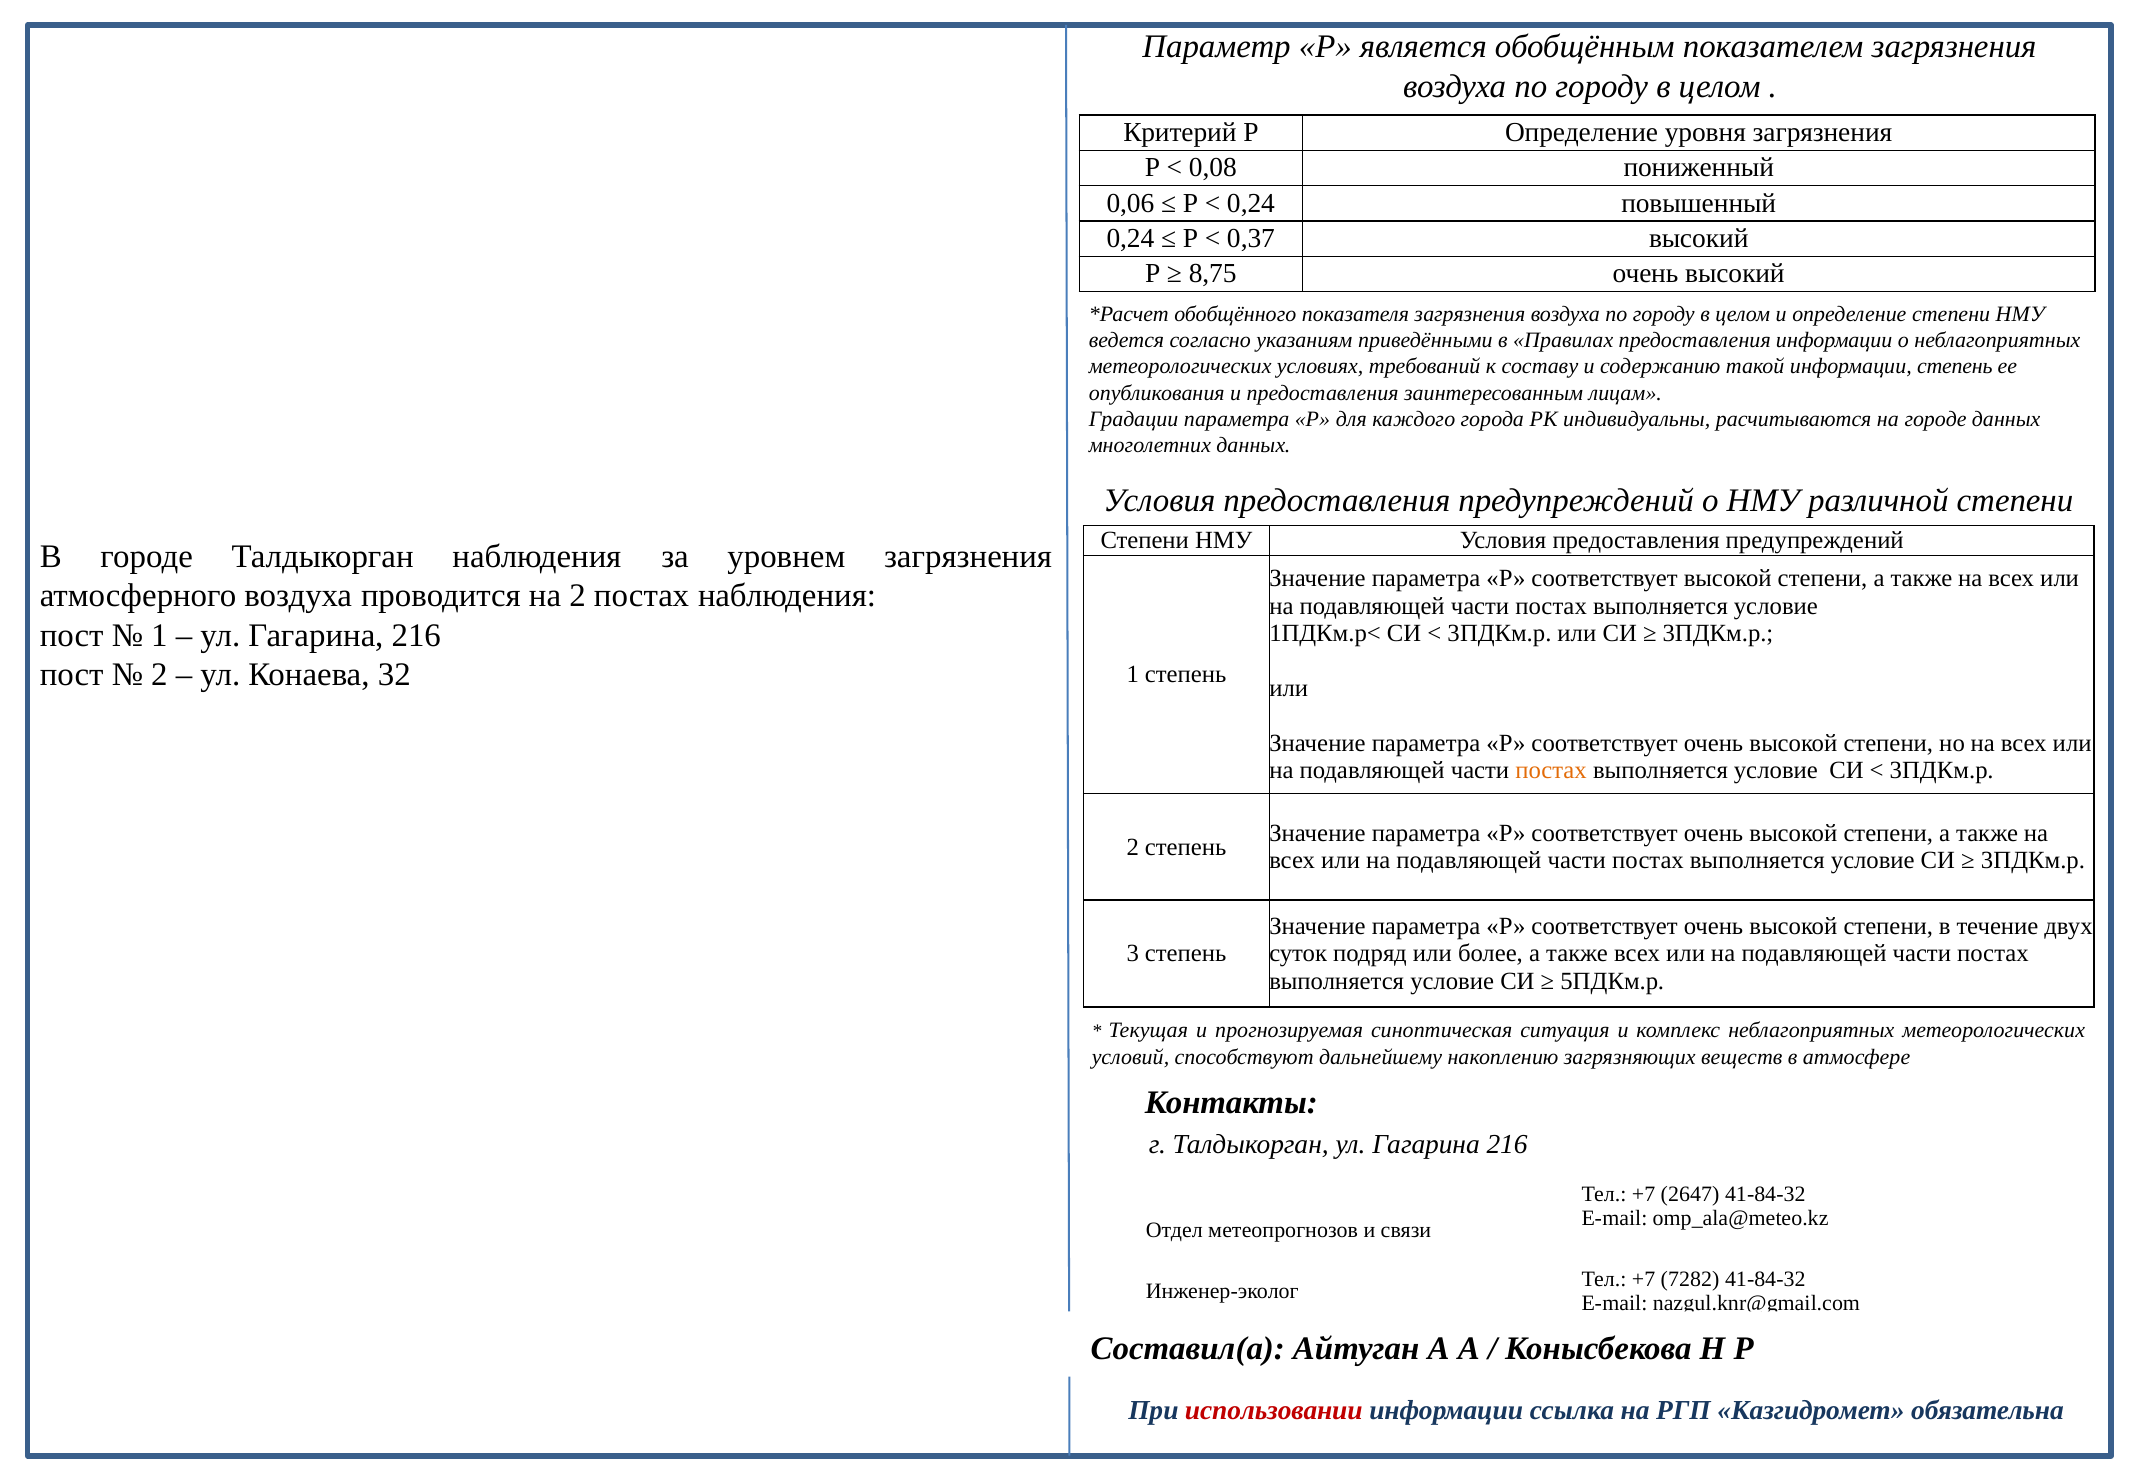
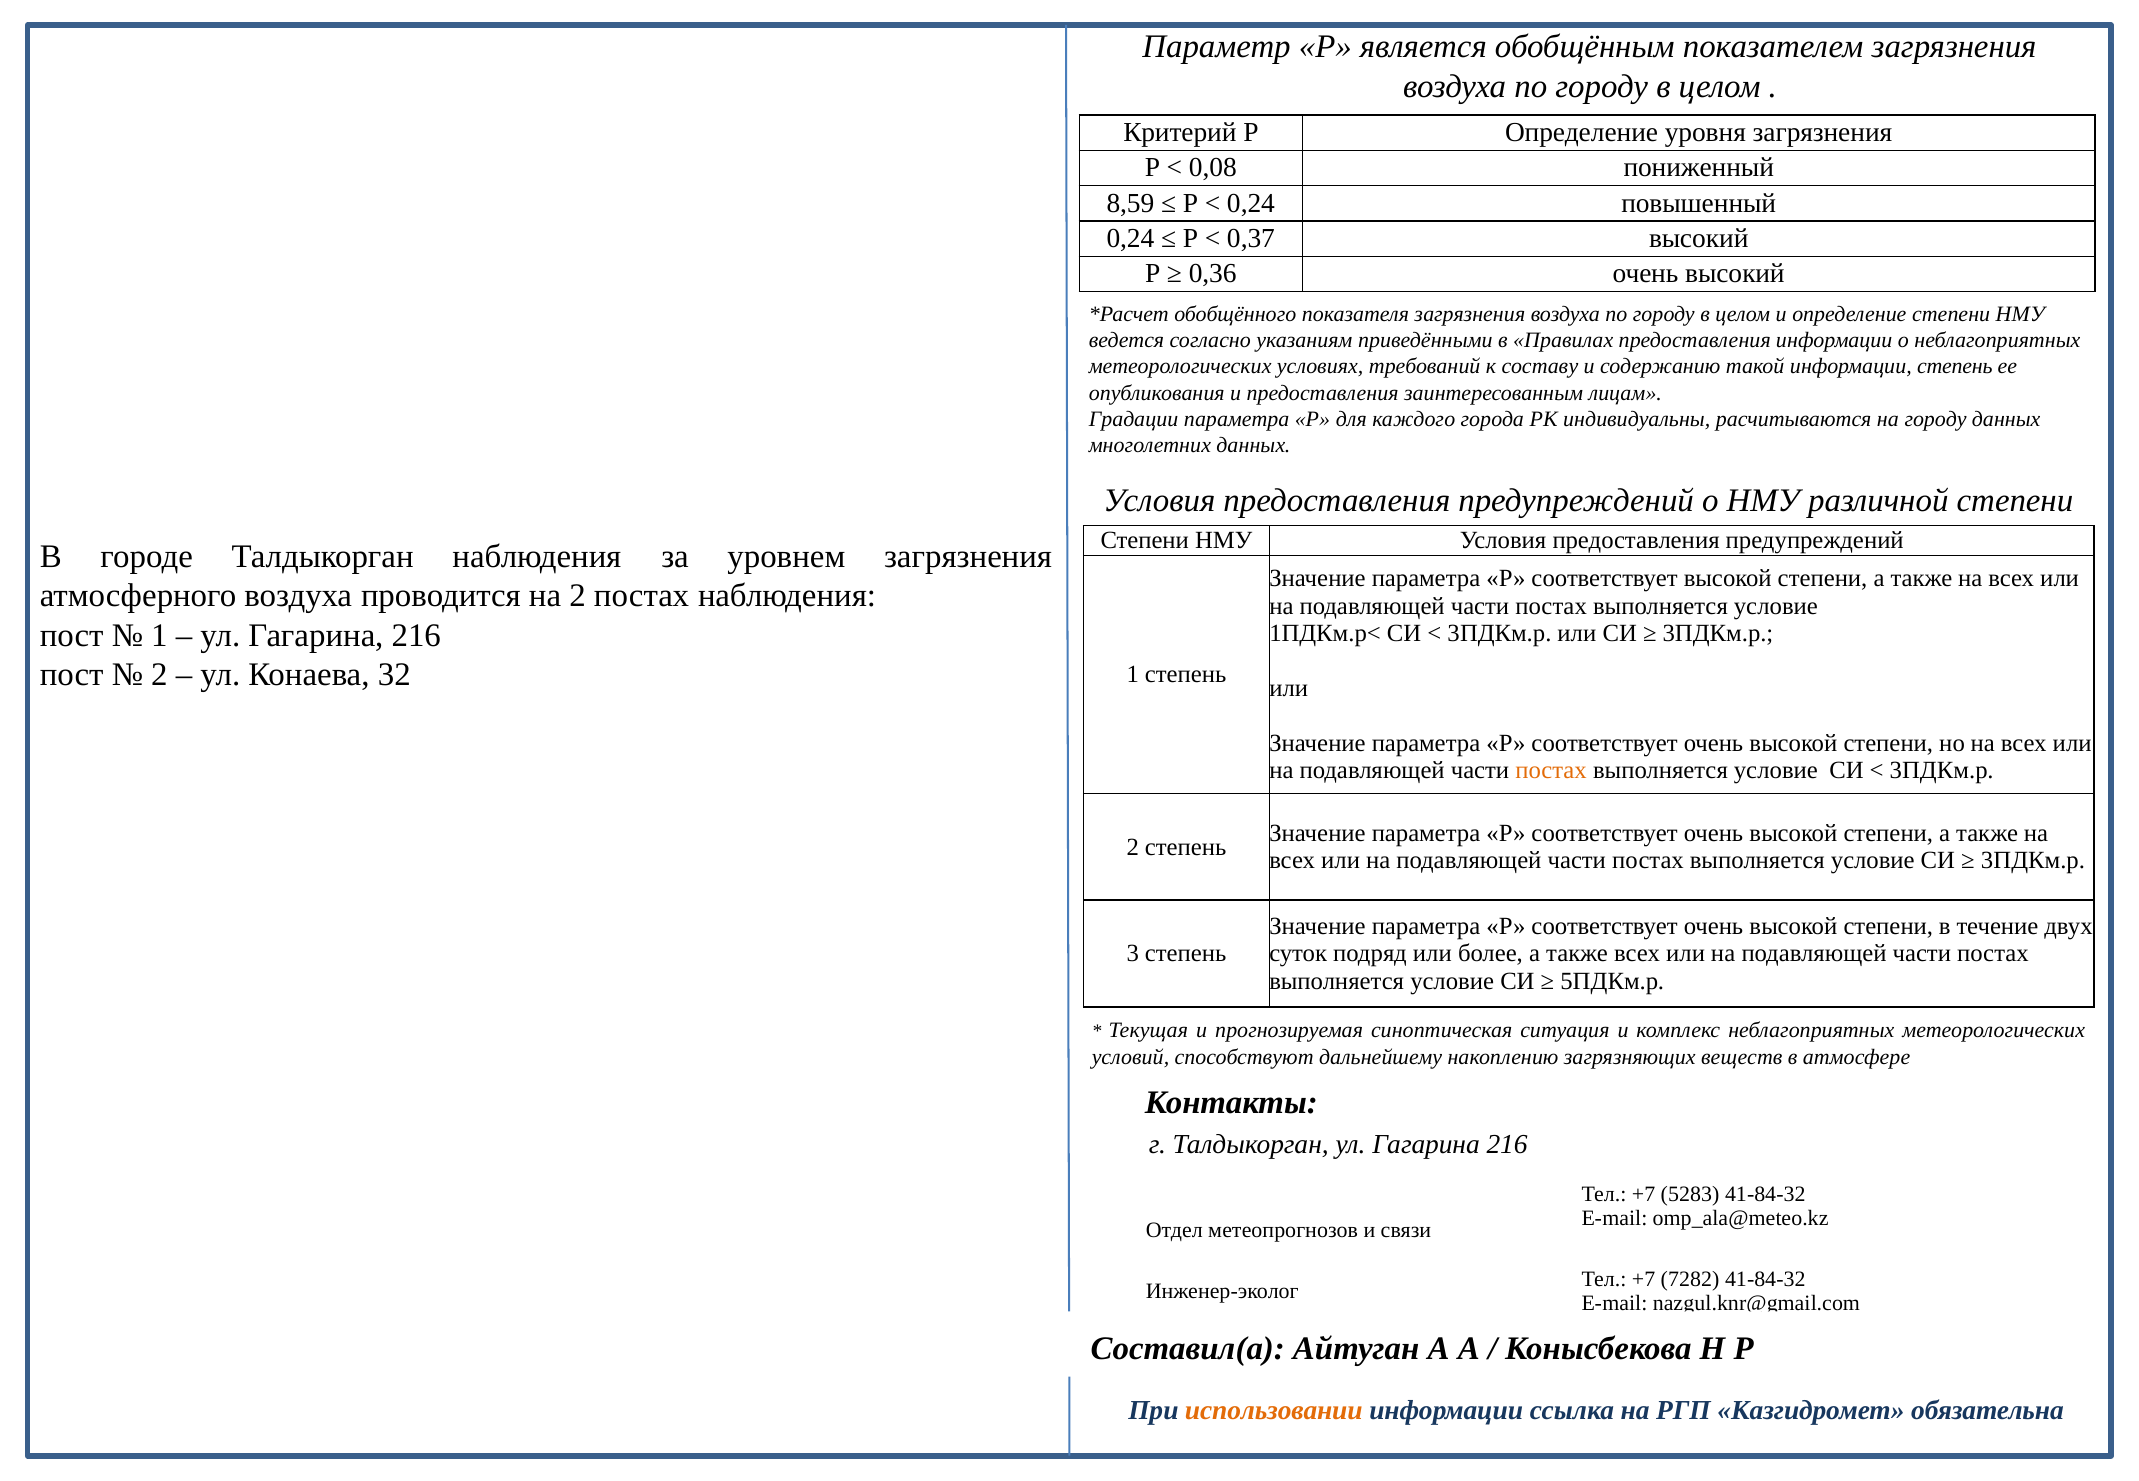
0,06: 0,06 -> 8,59 (1130, 203)
8,75: 8,75 -> 0,36 (1213, 274)
на городе: городе -> городу (1936, 419)
2647: 2647 -> 5283 (1690, 1194)
использовании colour: red -> orange (1274, 1410)
